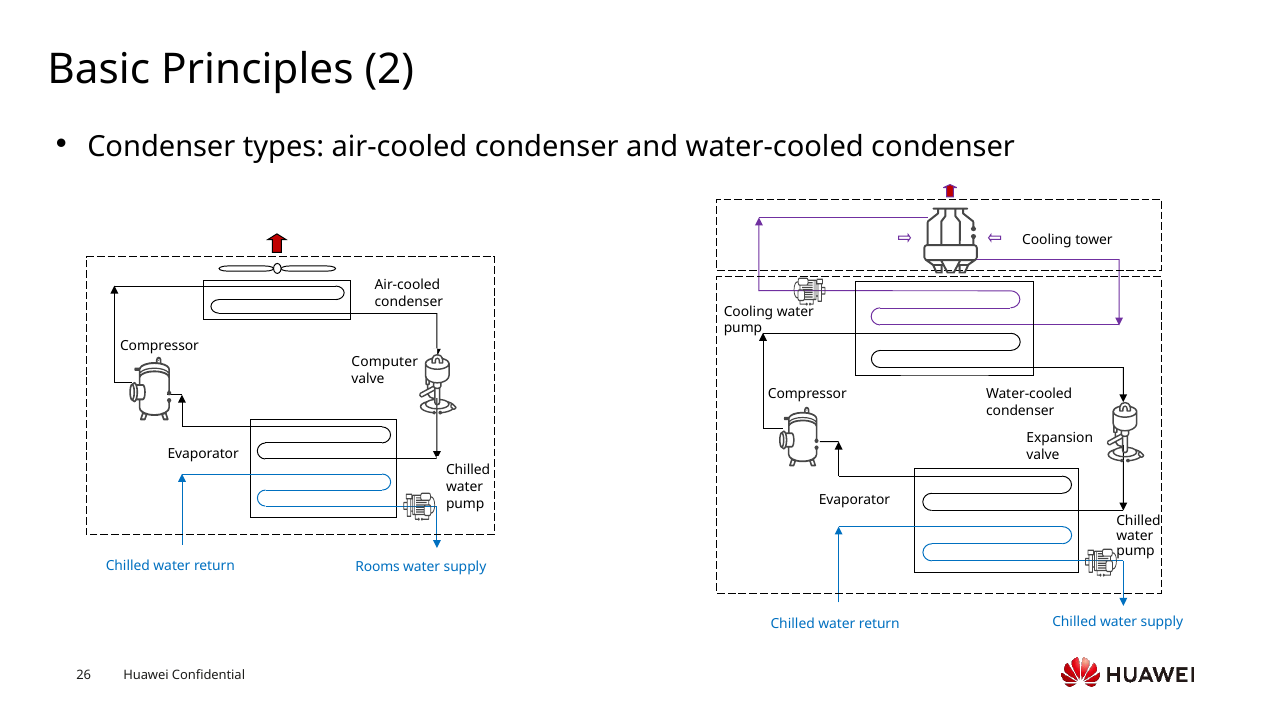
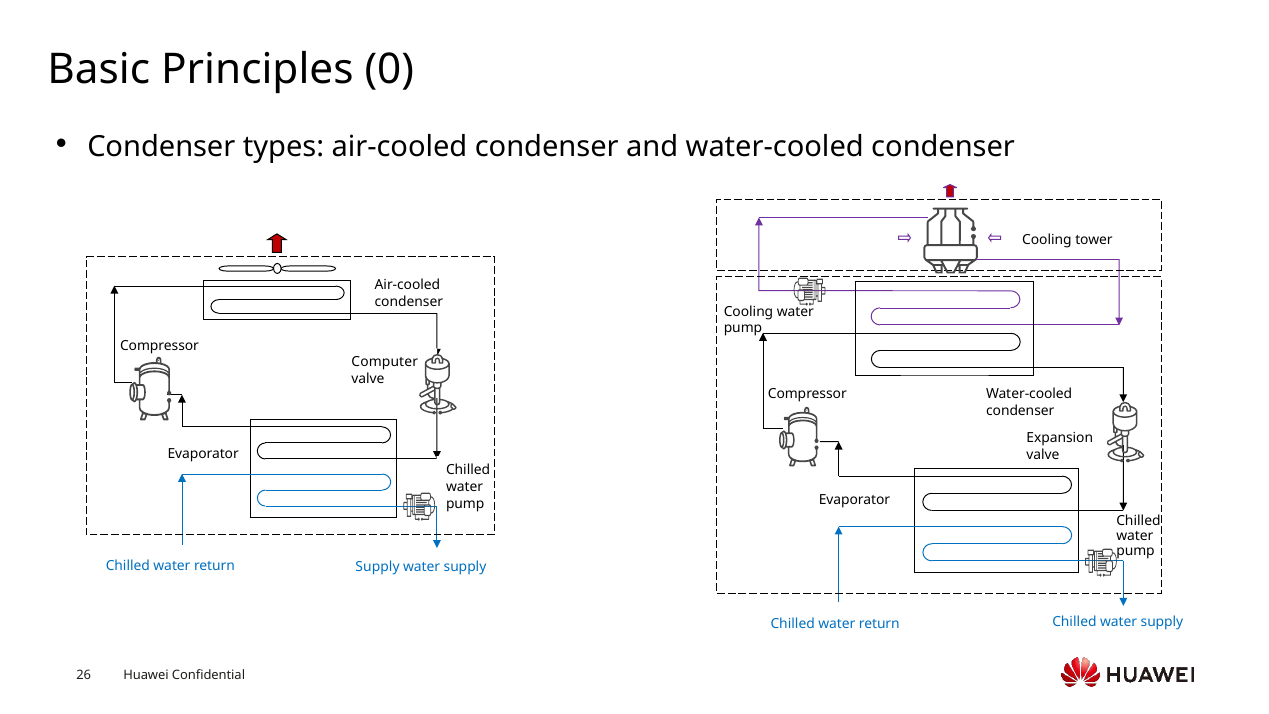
2: 2 -> 0 (389, 69)
return Rooms: Rooms -> Supply (378, 567)
